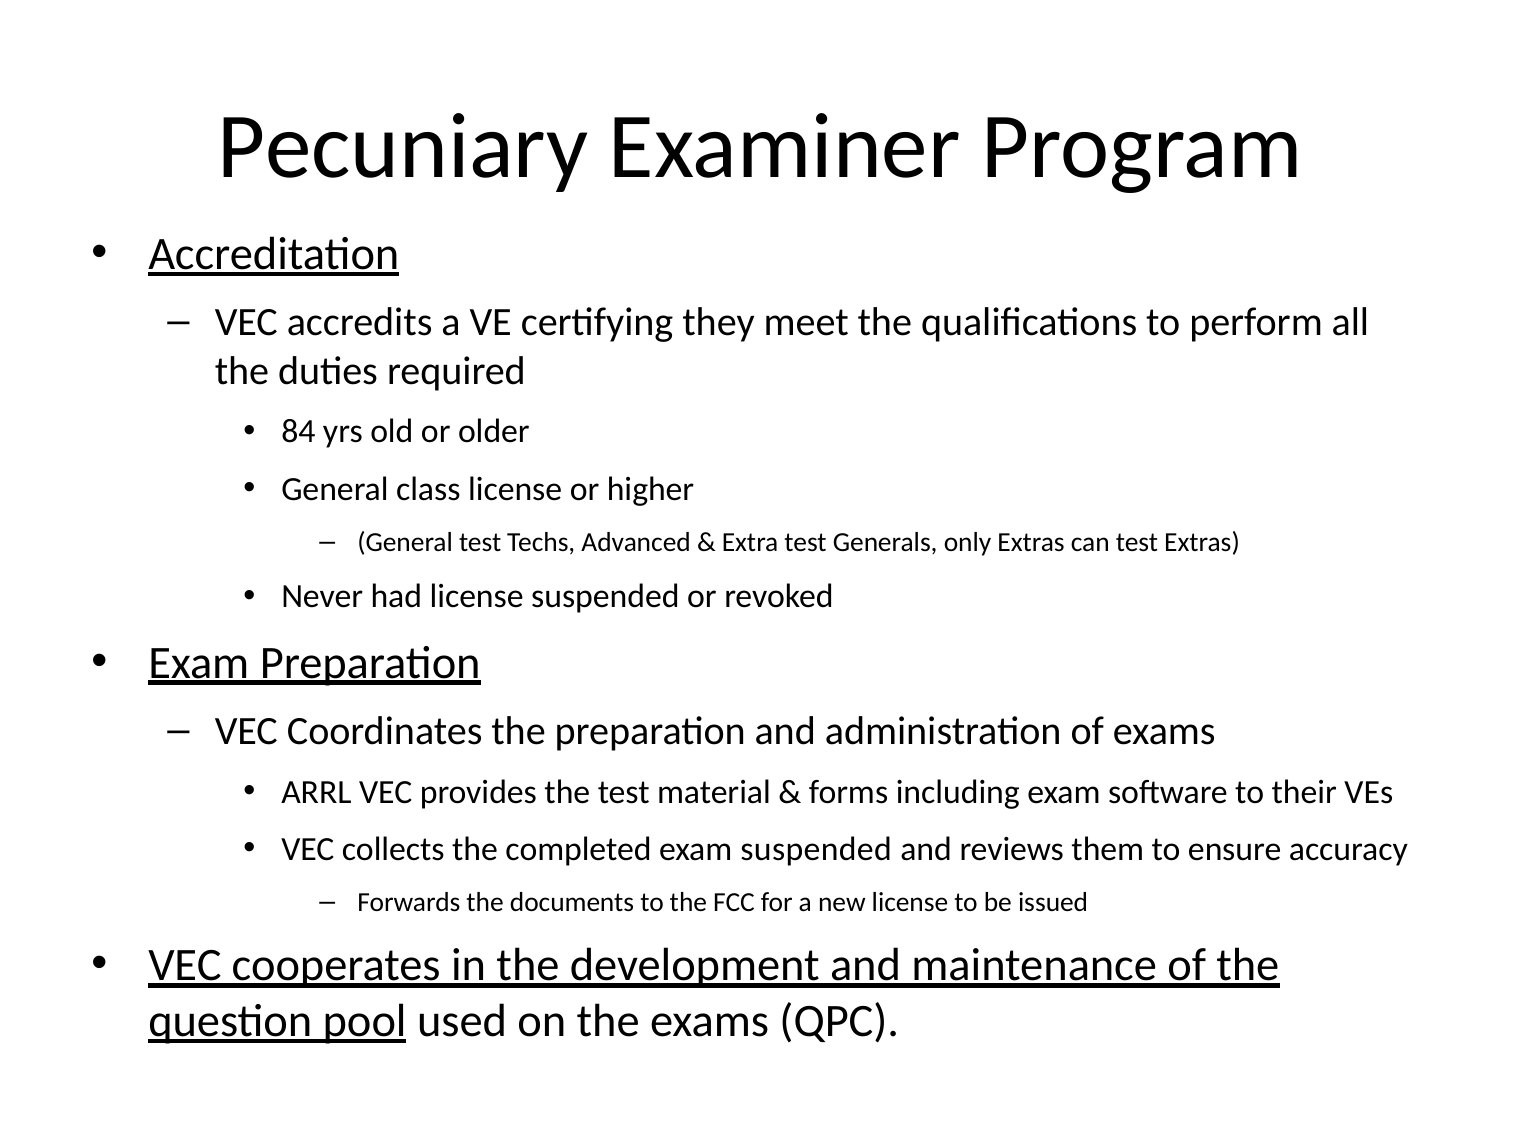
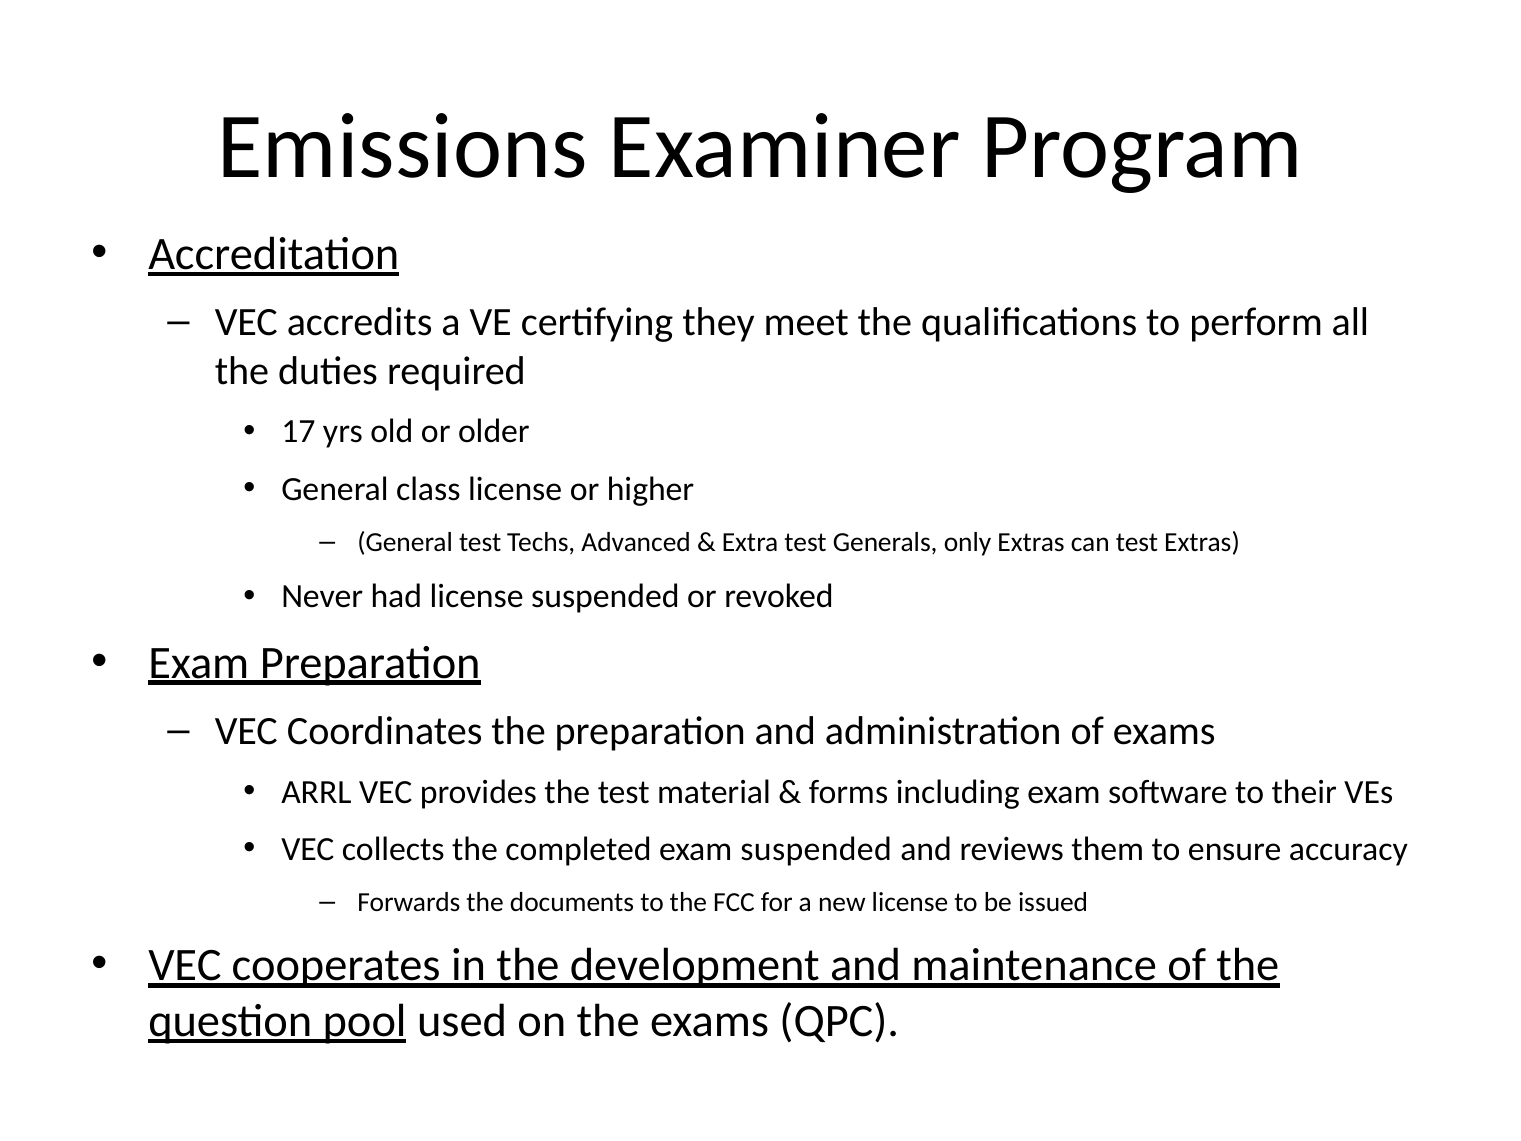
Pecuniary: Pecuniary -> Emissions (403, 147)
84: 84 -> 17 (298, 432)
